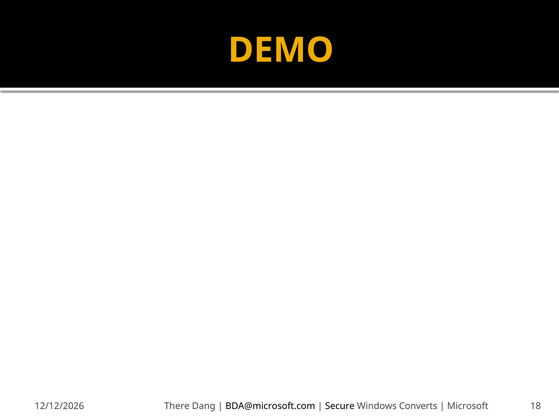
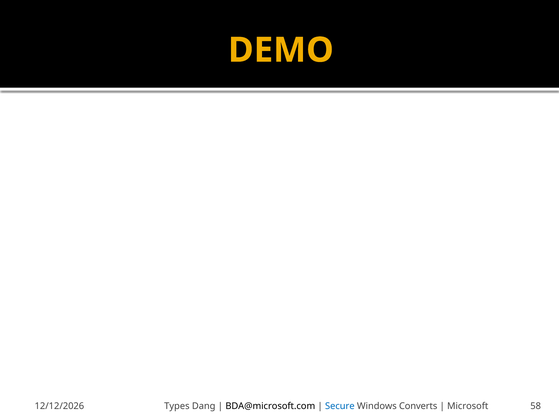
There: There -> Types (177, 406)
Secure colour: black -> blue (340, 406)
18: 18 -> 58 (536, 406)
